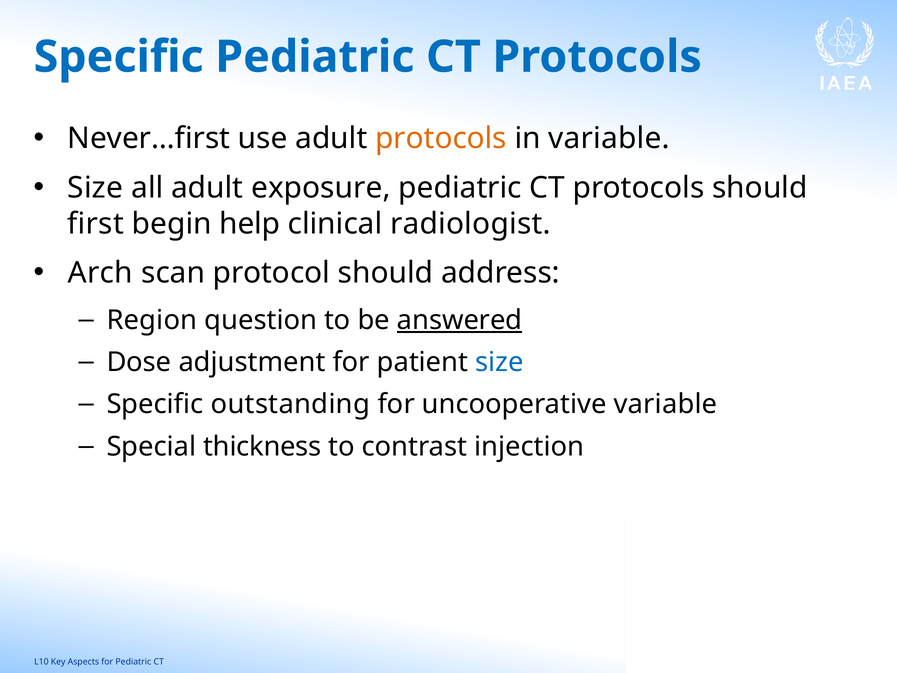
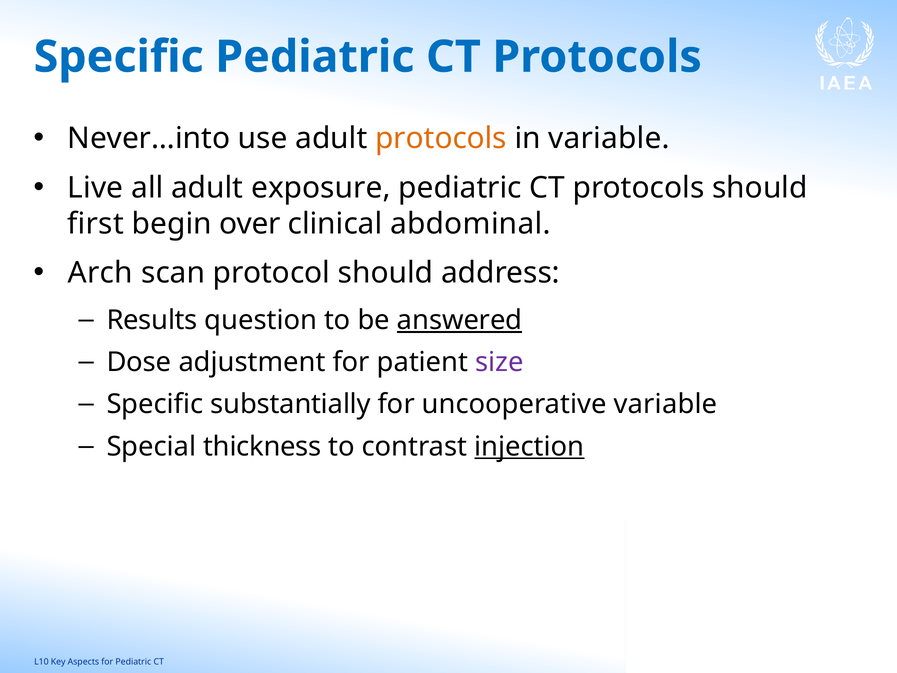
Never…first: Never…first -> Never…into (149, 138)
Size: Size -> Live (95, 188)
help: help -> over (250, 224)
radiologist: radiologist -> abdominal (470, 224)
Region: Region -> Results (152, 320)
size colour: blue -> purple (499, 362)
outstanding: outstanding -> substantially (291, 404)
injection underline: none -> present (529, 446)
